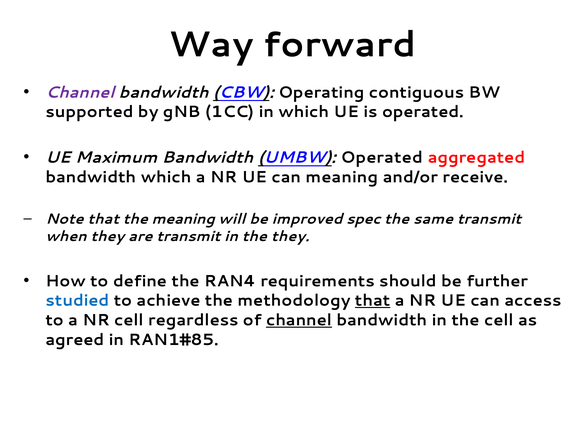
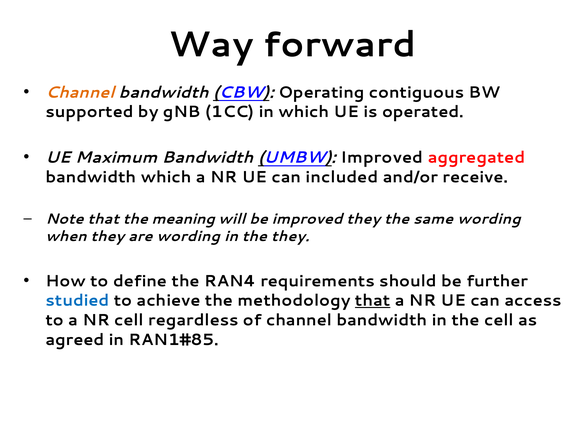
Channel colour: purple -> orange (80, 92)
UMBW Operated: Operated -> Improved (382, 157)
can meaning: meaning -> included (342, 177)
improved spec: spec -> they (363, 219)
same transmit: transmit -> wording (489, 219)
are transmit: transmit -> wording (188, 236)
channel underline: present -> none (299, 320)
